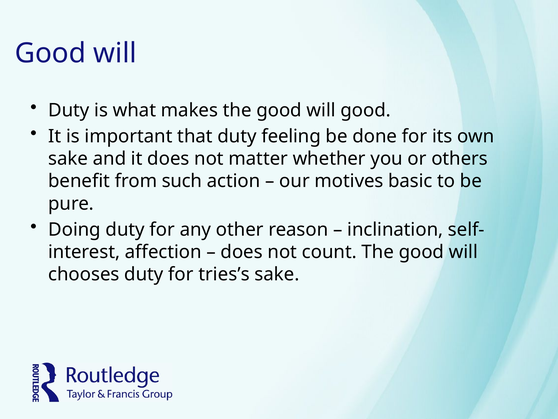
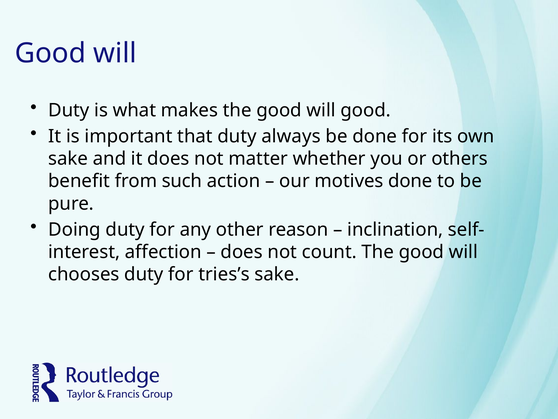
feeling: feeling -> always (291, 136)
motives basic: basic -> done (410, 181)
